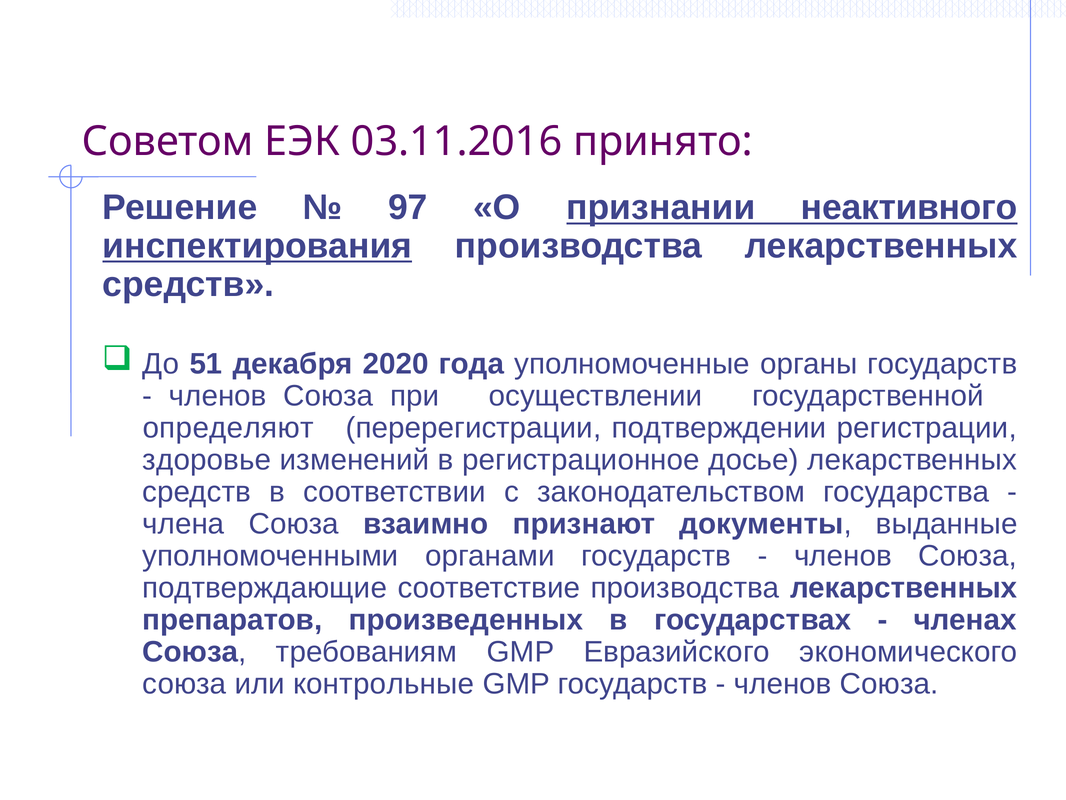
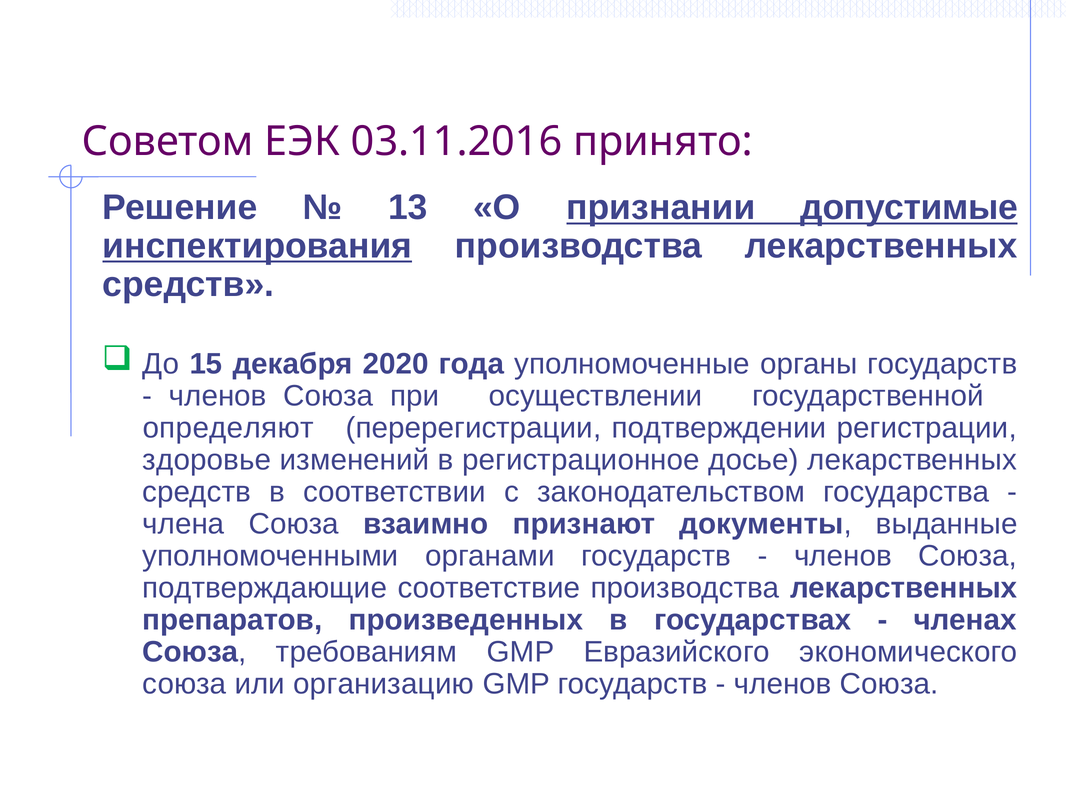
97: 97 -> 13 (408, 208)
неактивного: неактивного -> допустимые (909, 208)
51: 51 -> 15 (206, 364)
контрольные: контрольные -> организацию (384, 684)
